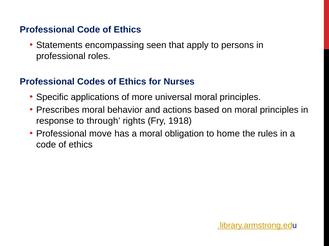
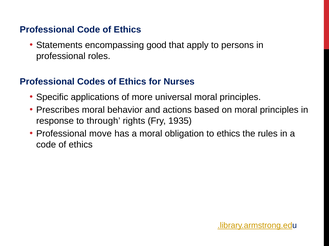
seen: seen -> good (156, 45)
1918: 1918 -> 1935 (180, 121)
to home: home -> ethics (228, 134)
